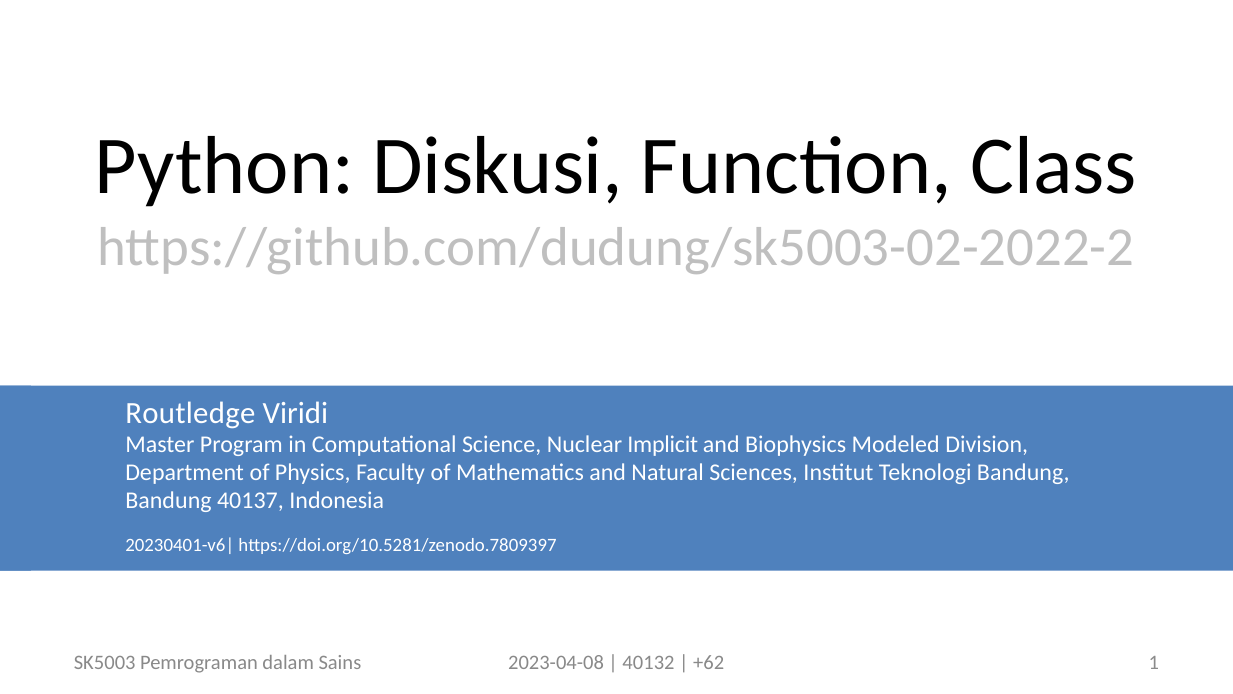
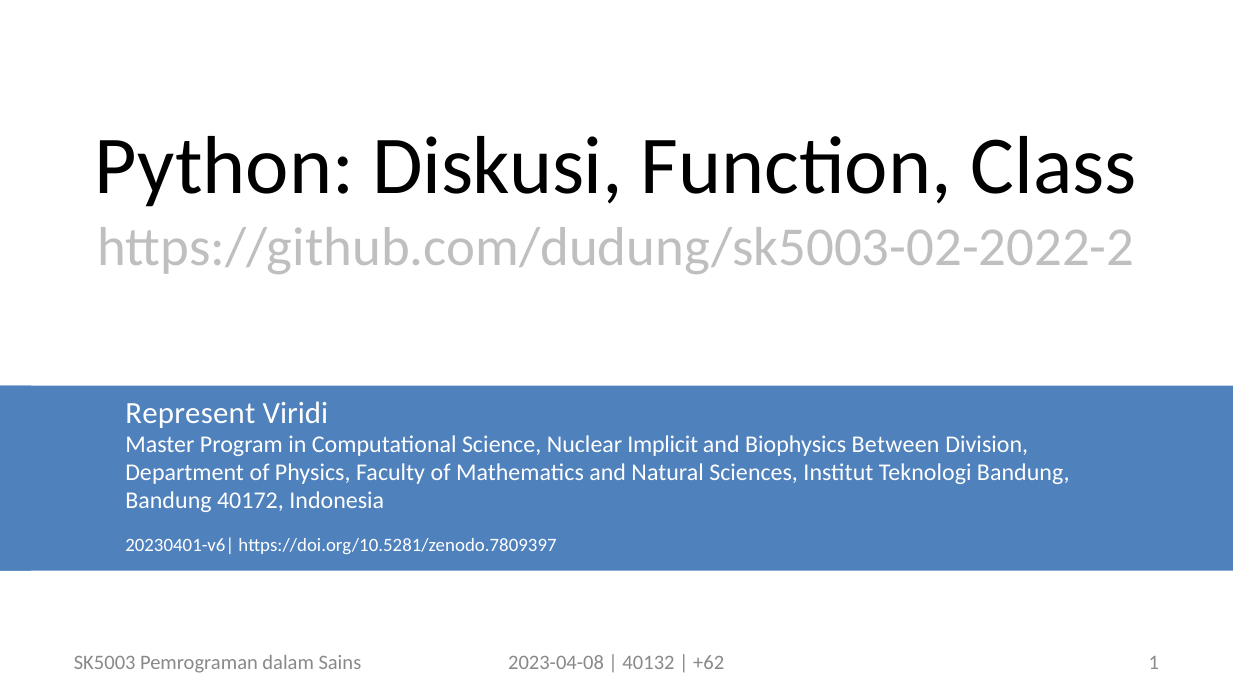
Routledge: Routledge -> Represent (190, 413)
Modeled: Modeled -> Between (896, 444)
40137: 40137 -> 40172 (250, 500)
